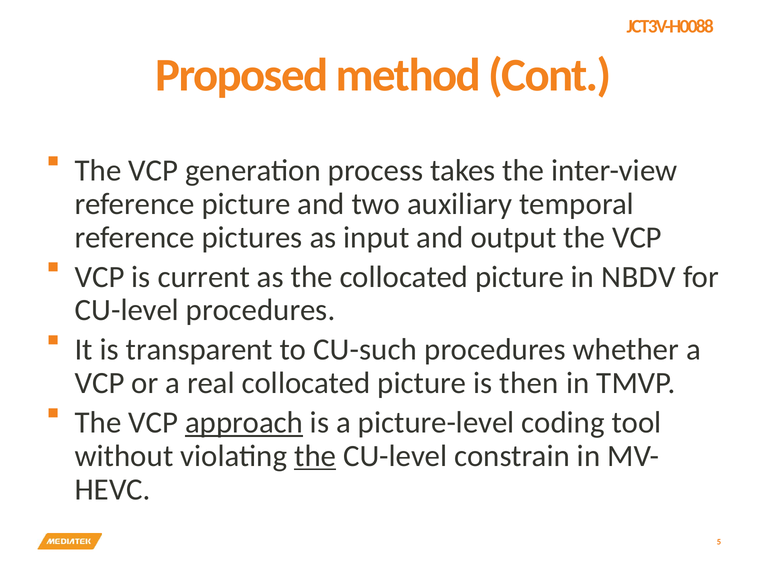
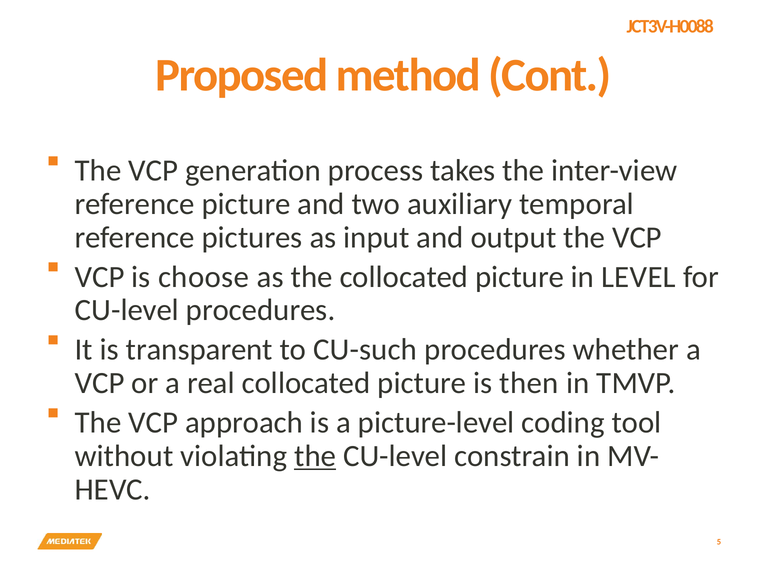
current: current -> choose (204, 277)
NBDV: NBDV -> LEVEL (639, 277)
approach underline: present -> none (244, 423)
